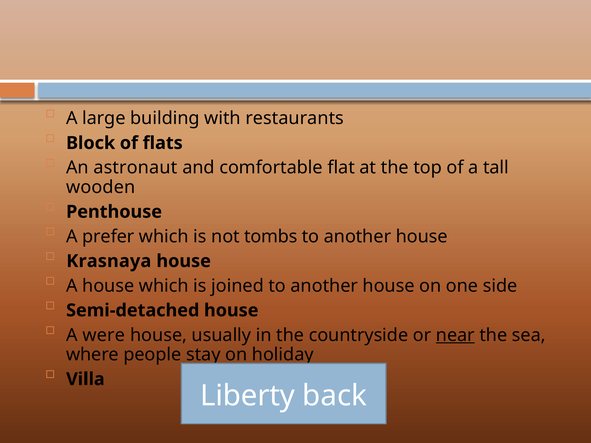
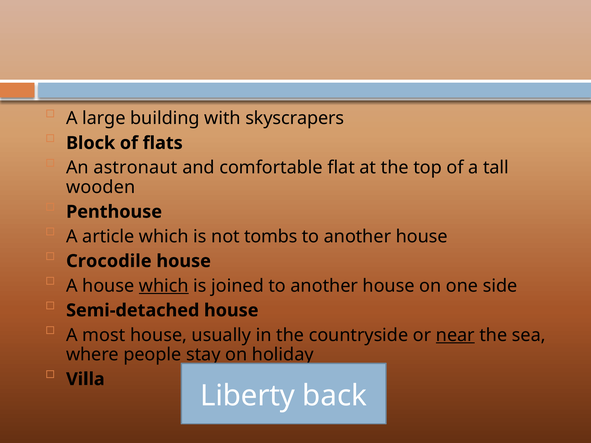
restaurants: restaurants -> skyscrapers (295, 118)
prefer: prefer -> article (108, 237)
Krasnaya: Krasnaya -> Crocodile (109, 261)
which underline: none -> present (164, 286)
were: were -> most (104, 335)
